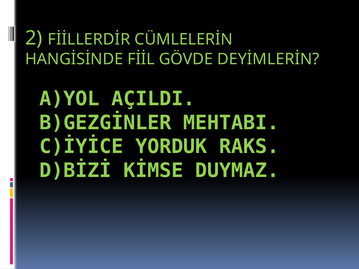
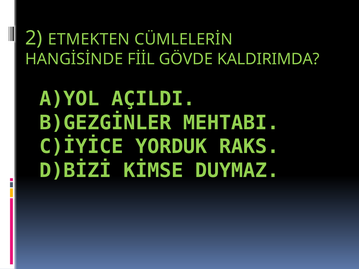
FİİLLERDİR: FİİLLERDİR -> ETMEKTEN (89, 39)
DEYİMLERİN: DEYİMLERİN -> KALDIRIMDA (268, 59)
